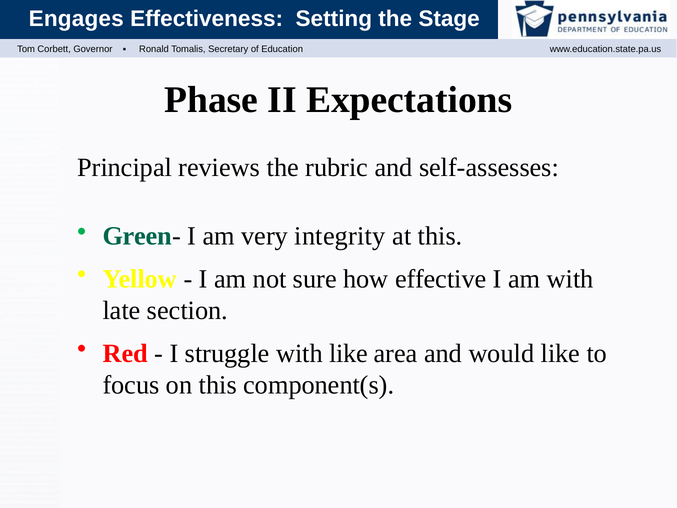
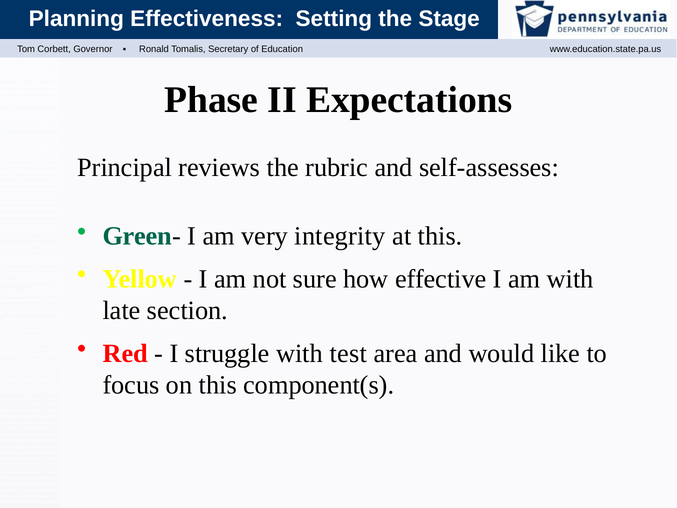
Engages: Engages -> Planning (76, 19)
with like: like -> test (348, 353)
